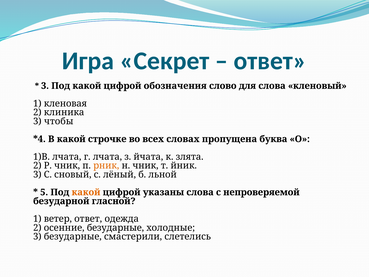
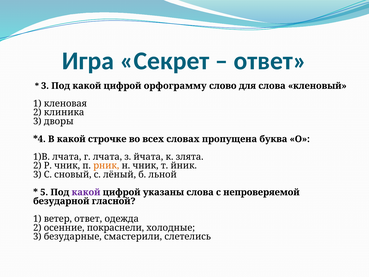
обозначения: обозначения -> орфограмму (175, 86)
чтобы: чтобы -> дворы (59, 121)
какой colour: orange -> purple (86, 192)
осенние безударные: безударные -> покраснели (115, 228)
